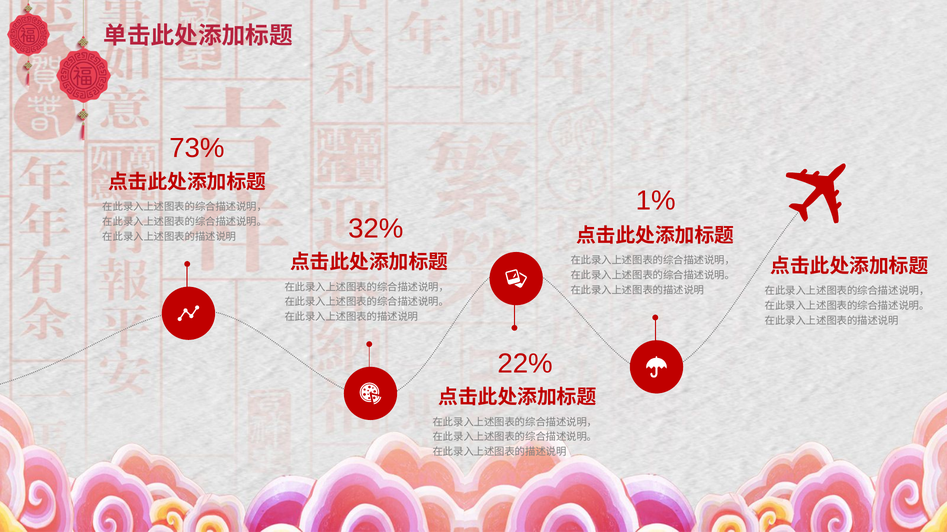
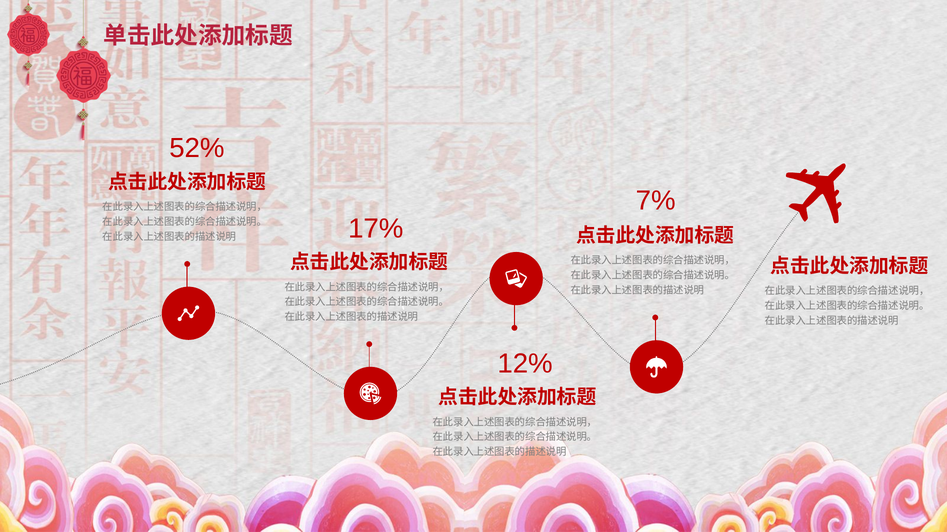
73%: 73% -> 52% (197, 149)
1%: 1% -> 7% (656, 201)
32%: 32% -> 17% (376, 229)
22%: 22% -> 12% (525, 364)
